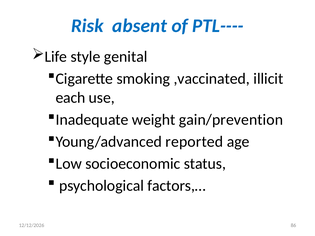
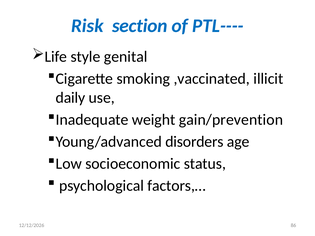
absent: absent -> section (140, 26)
each: each -> daily (70, 98)
reported: reported -> disorders (194, 142)
